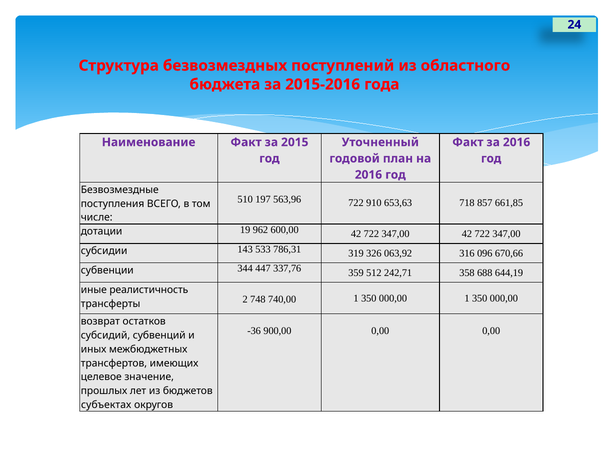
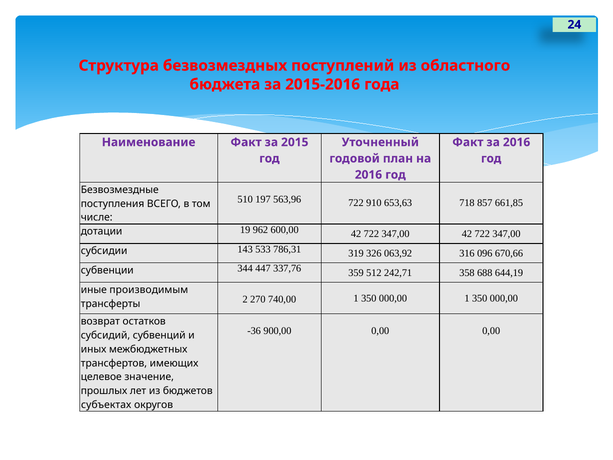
реалистичность: реалистичность -> производимым (149, 290)
748: 748 -> 270 (258, 299)
